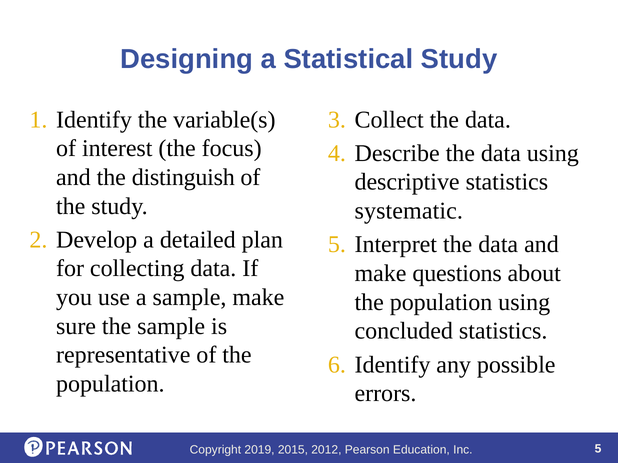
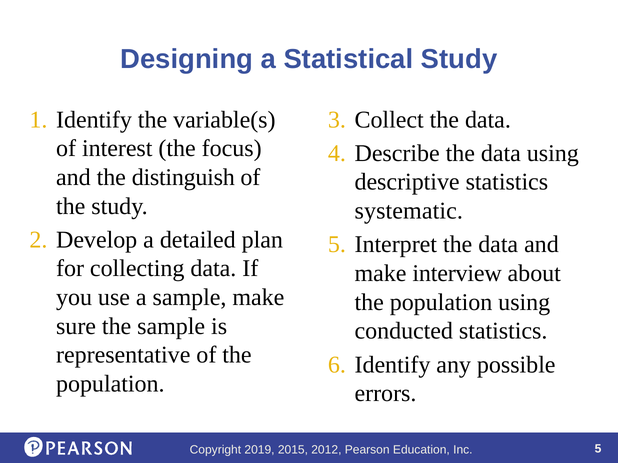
questions: questions -> interview (457, 274)
concluded: concluded -> conducted (404, 331)
